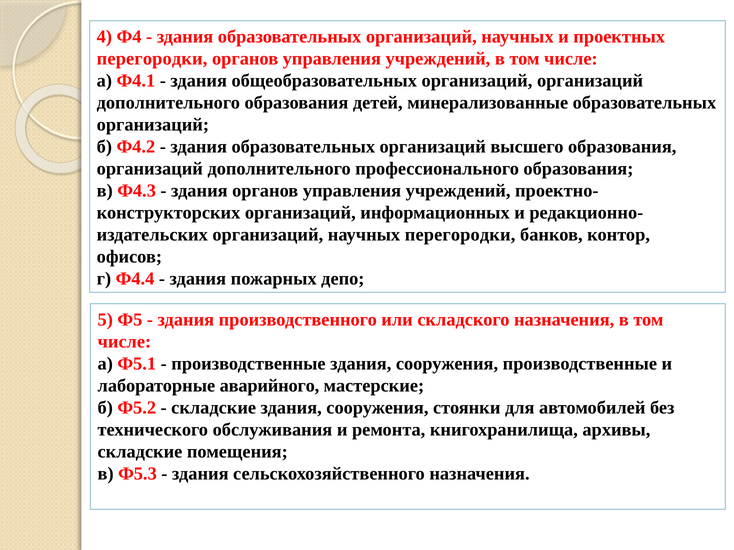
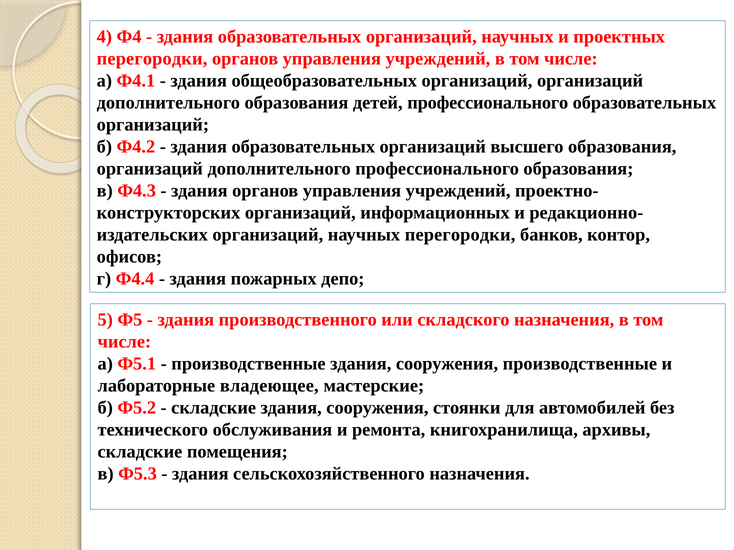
детей минерализованные: минерализованные -> профессионального (488, 103)
аварийного: аварийного -> владеющее (269, 386)
